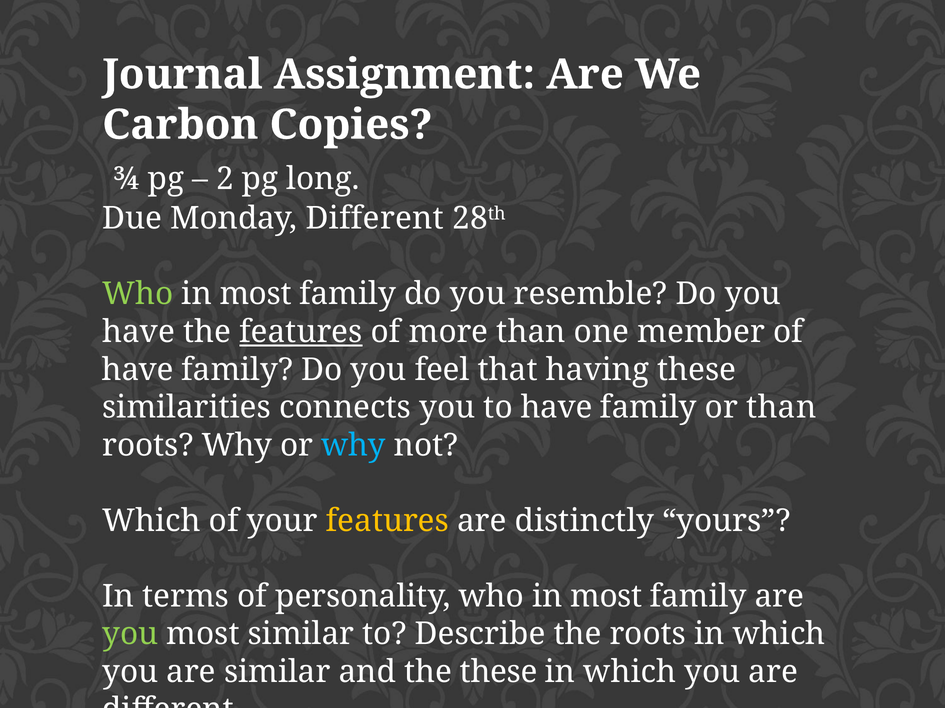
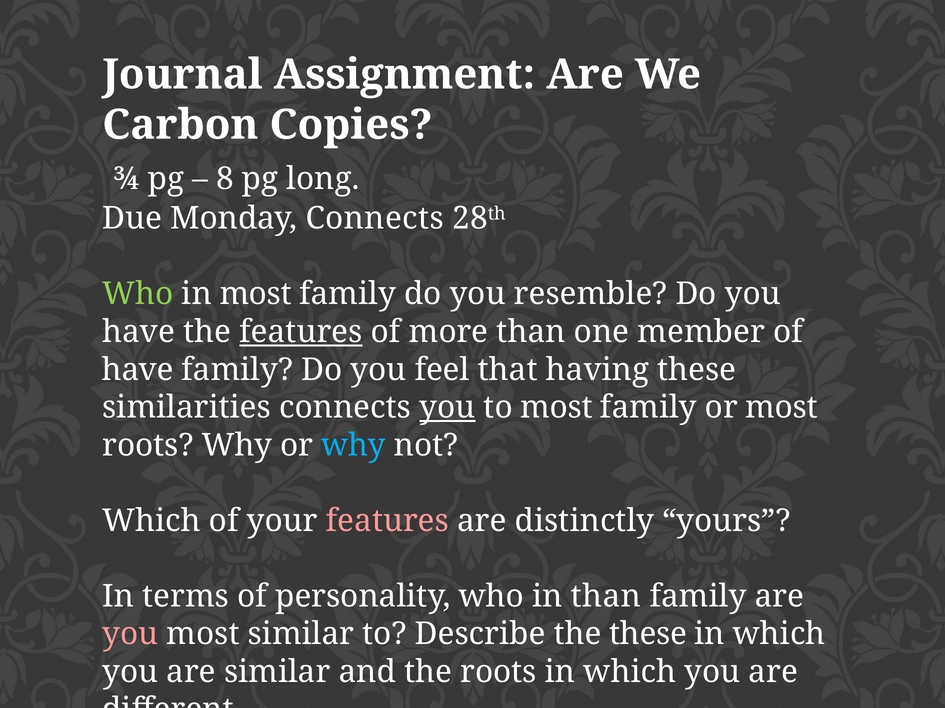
2: 2 -> 8 (225, 179)
Monday Different: Different -> Connects (375, 219)
you underline: none -> present (447, 408)
to have: have -> most (556, 408)
or than: than -> most (782, 408)
features colour: yellow -> pink (387, 521)
personality who in most: most -> than (606, 597)
you colour: light green -> pink (130, 635)
the roots: roots -> these (648, 635)
the these: these -> roots (499, 672)
